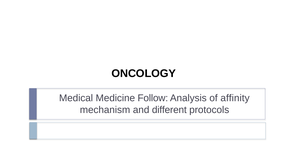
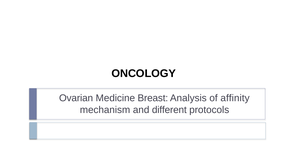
Medical: Medical -> Ovarian (76, 98)
Follow: Follow -> Breast (153, 98)
